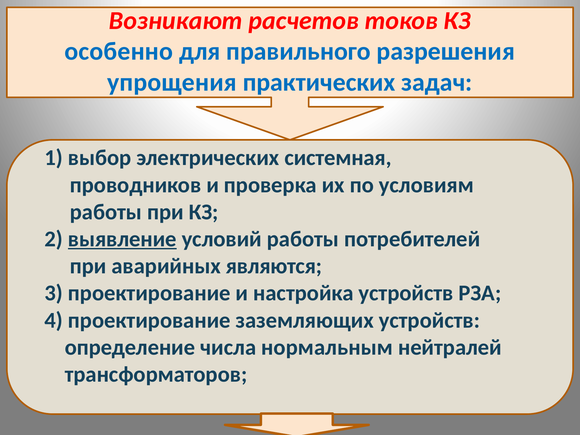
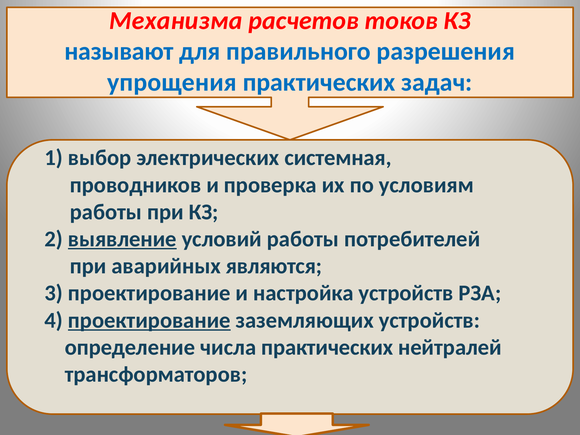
Возникают: Возникают -> Механизма (176, 21)
особенно: особенно -> называют (119, 51)
проектирование underline: none -> present (149, 320)
числа нормальным: нормальным -> практических (327, 347)
